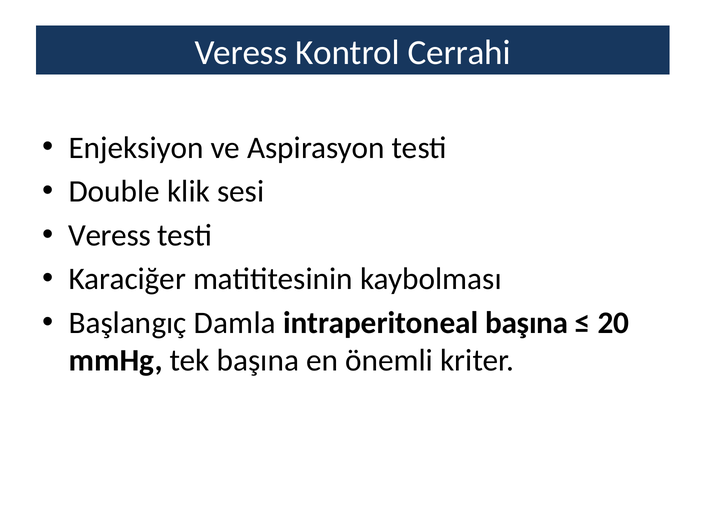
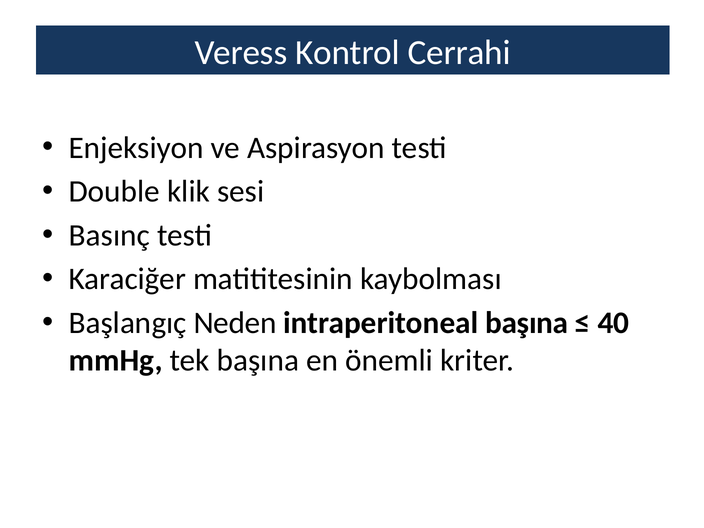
Veress: Veress -> Basınç (109, 235)
Damla: Damla -> Neden (235, 323)
20: 20 -> 40 (613, 323)
